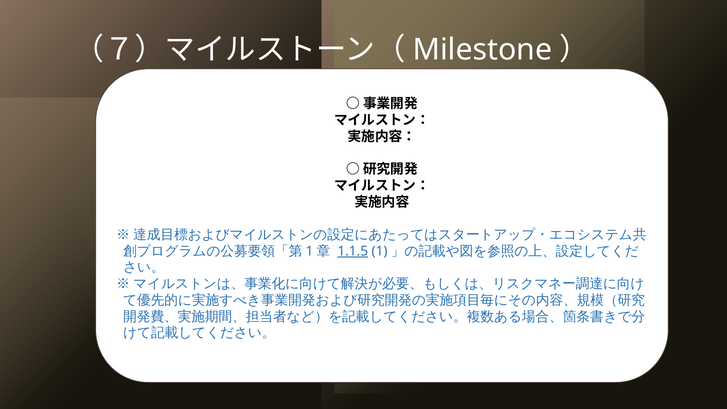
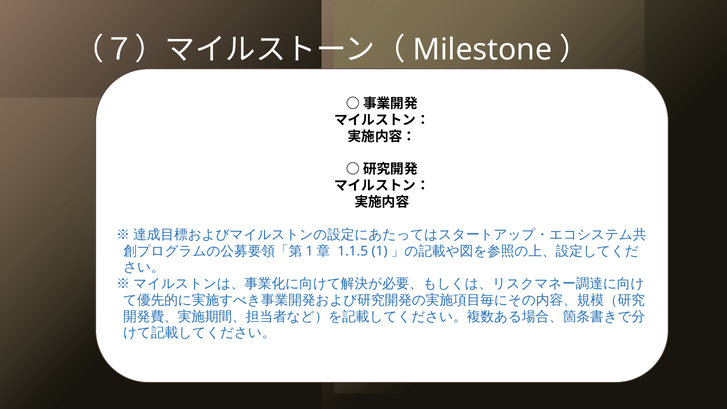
1.1.5 underline: present -> none (353, 251)
